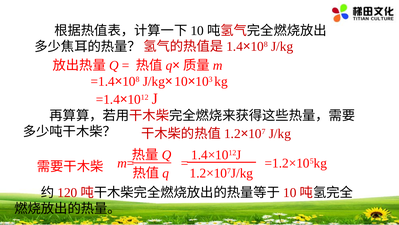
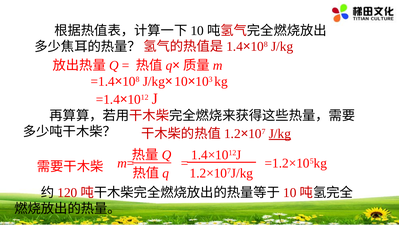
J/kg underline: none -> present (280, 133)
